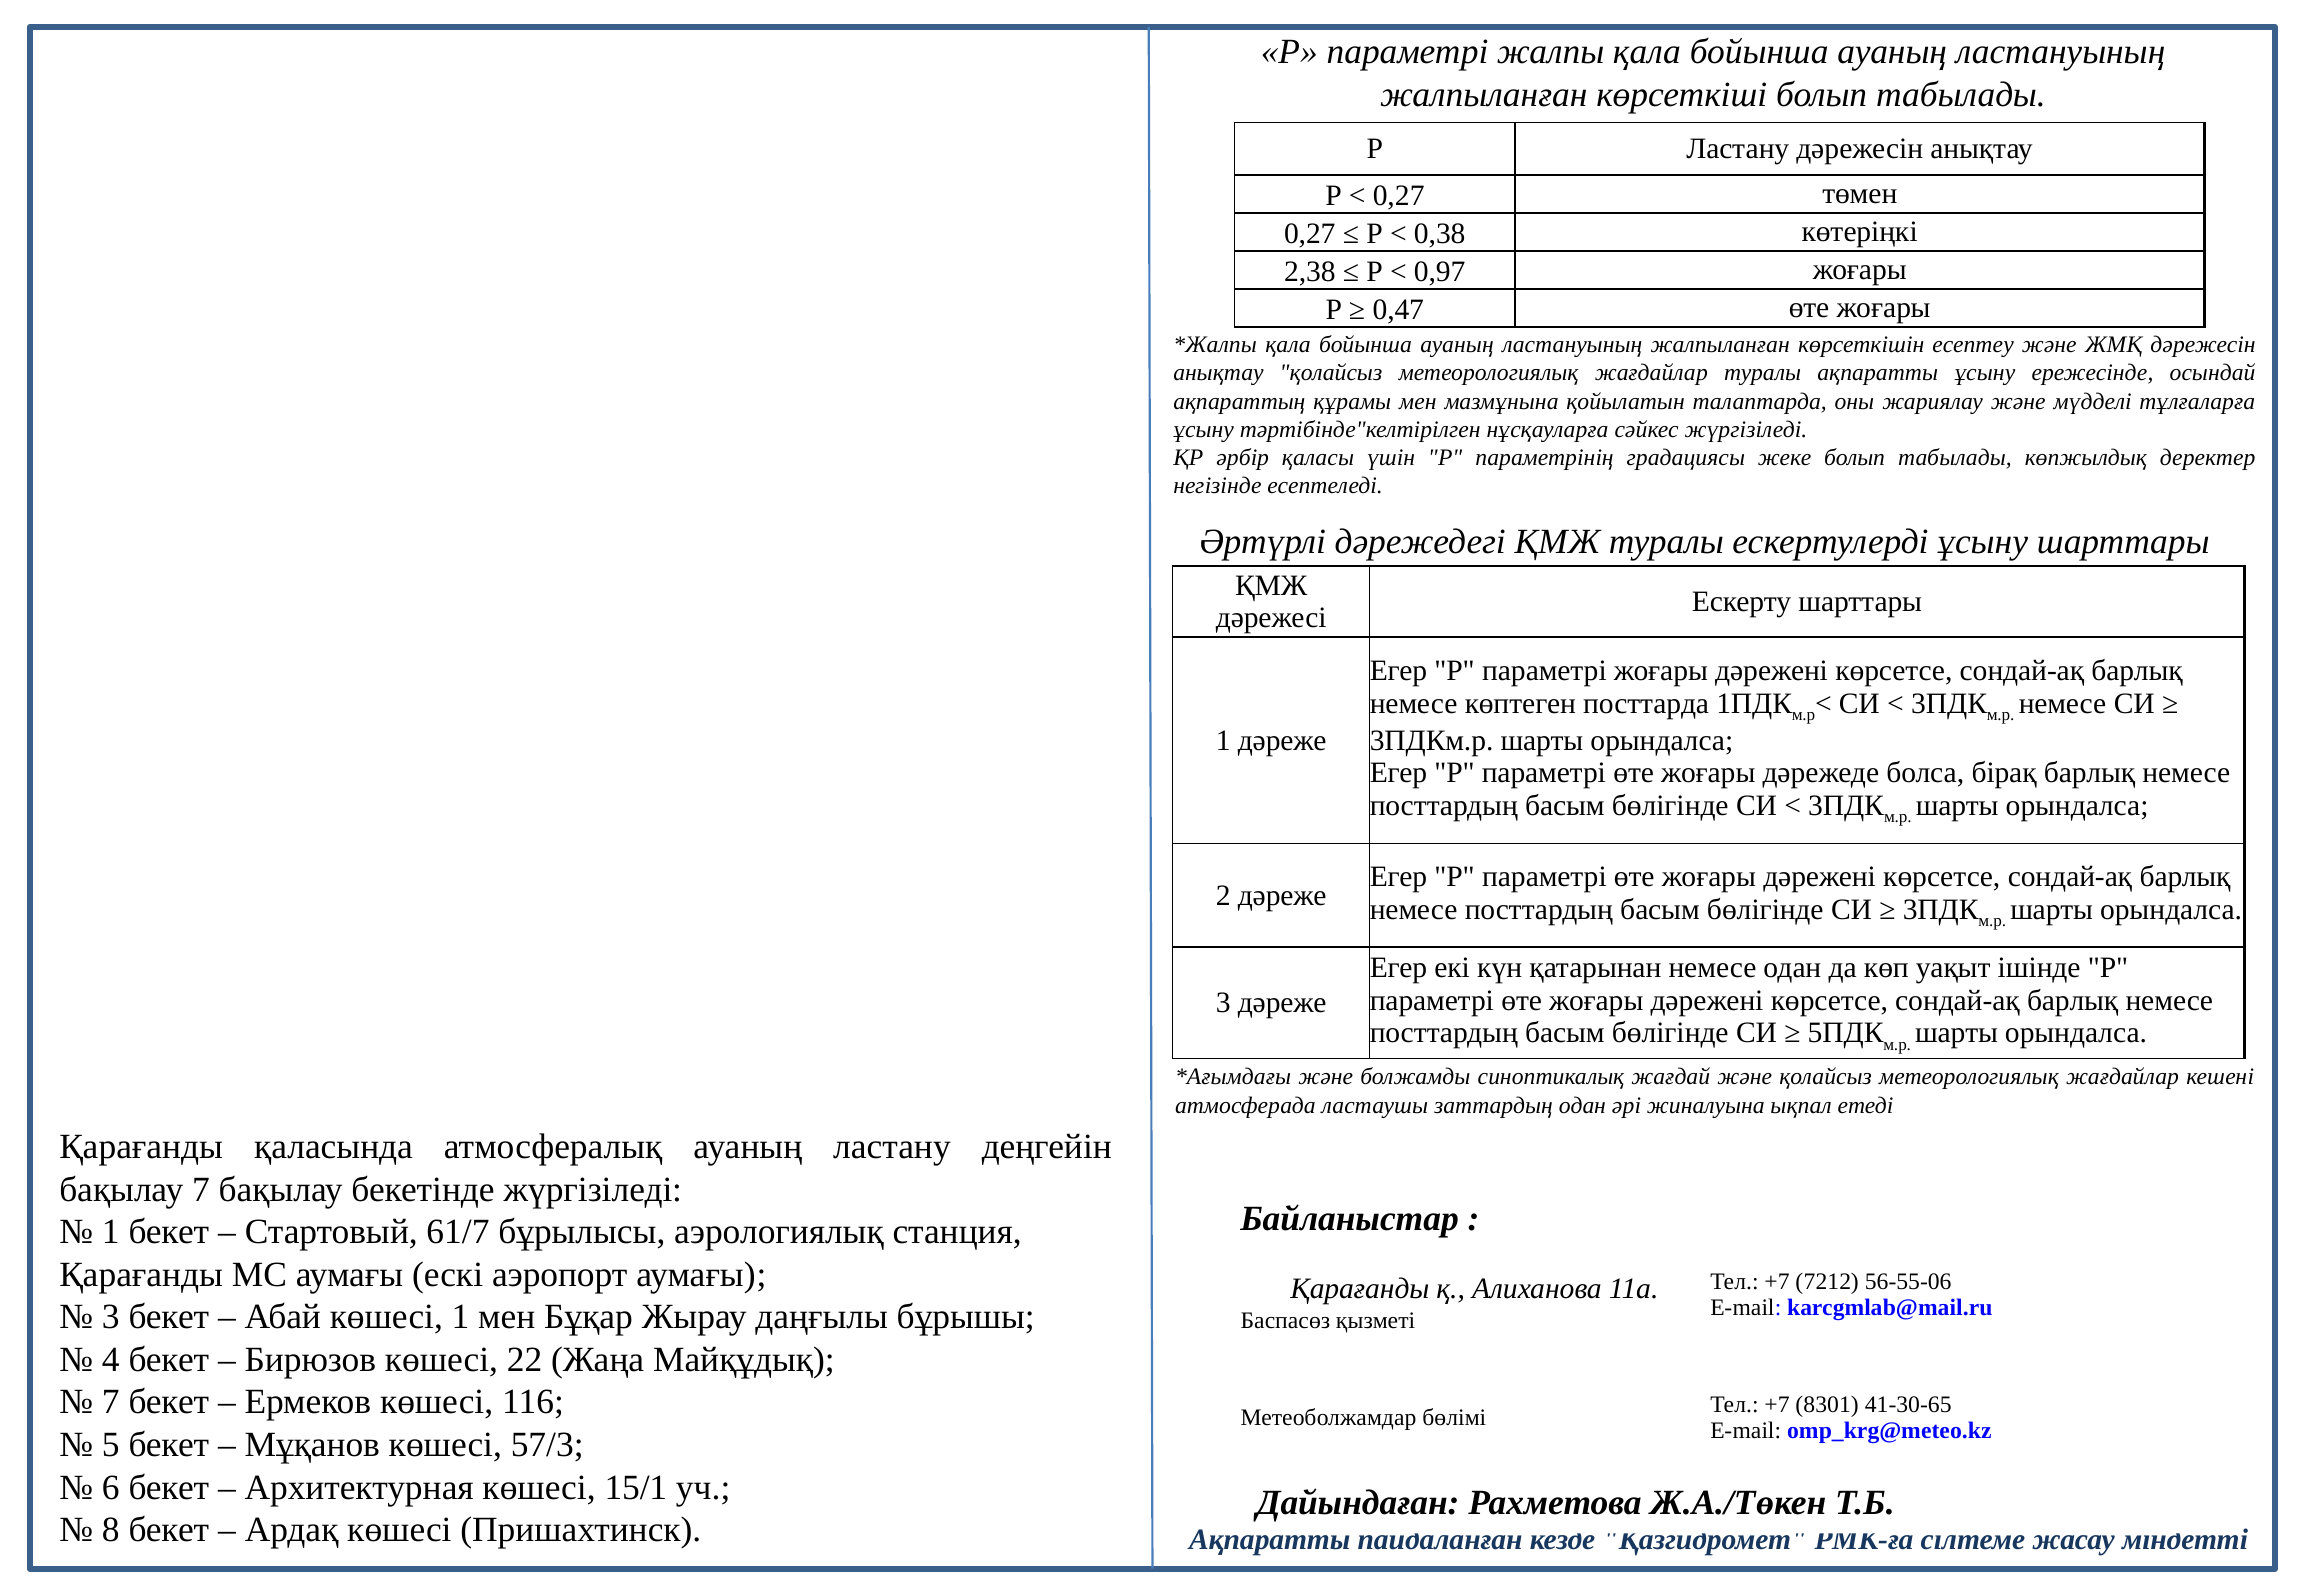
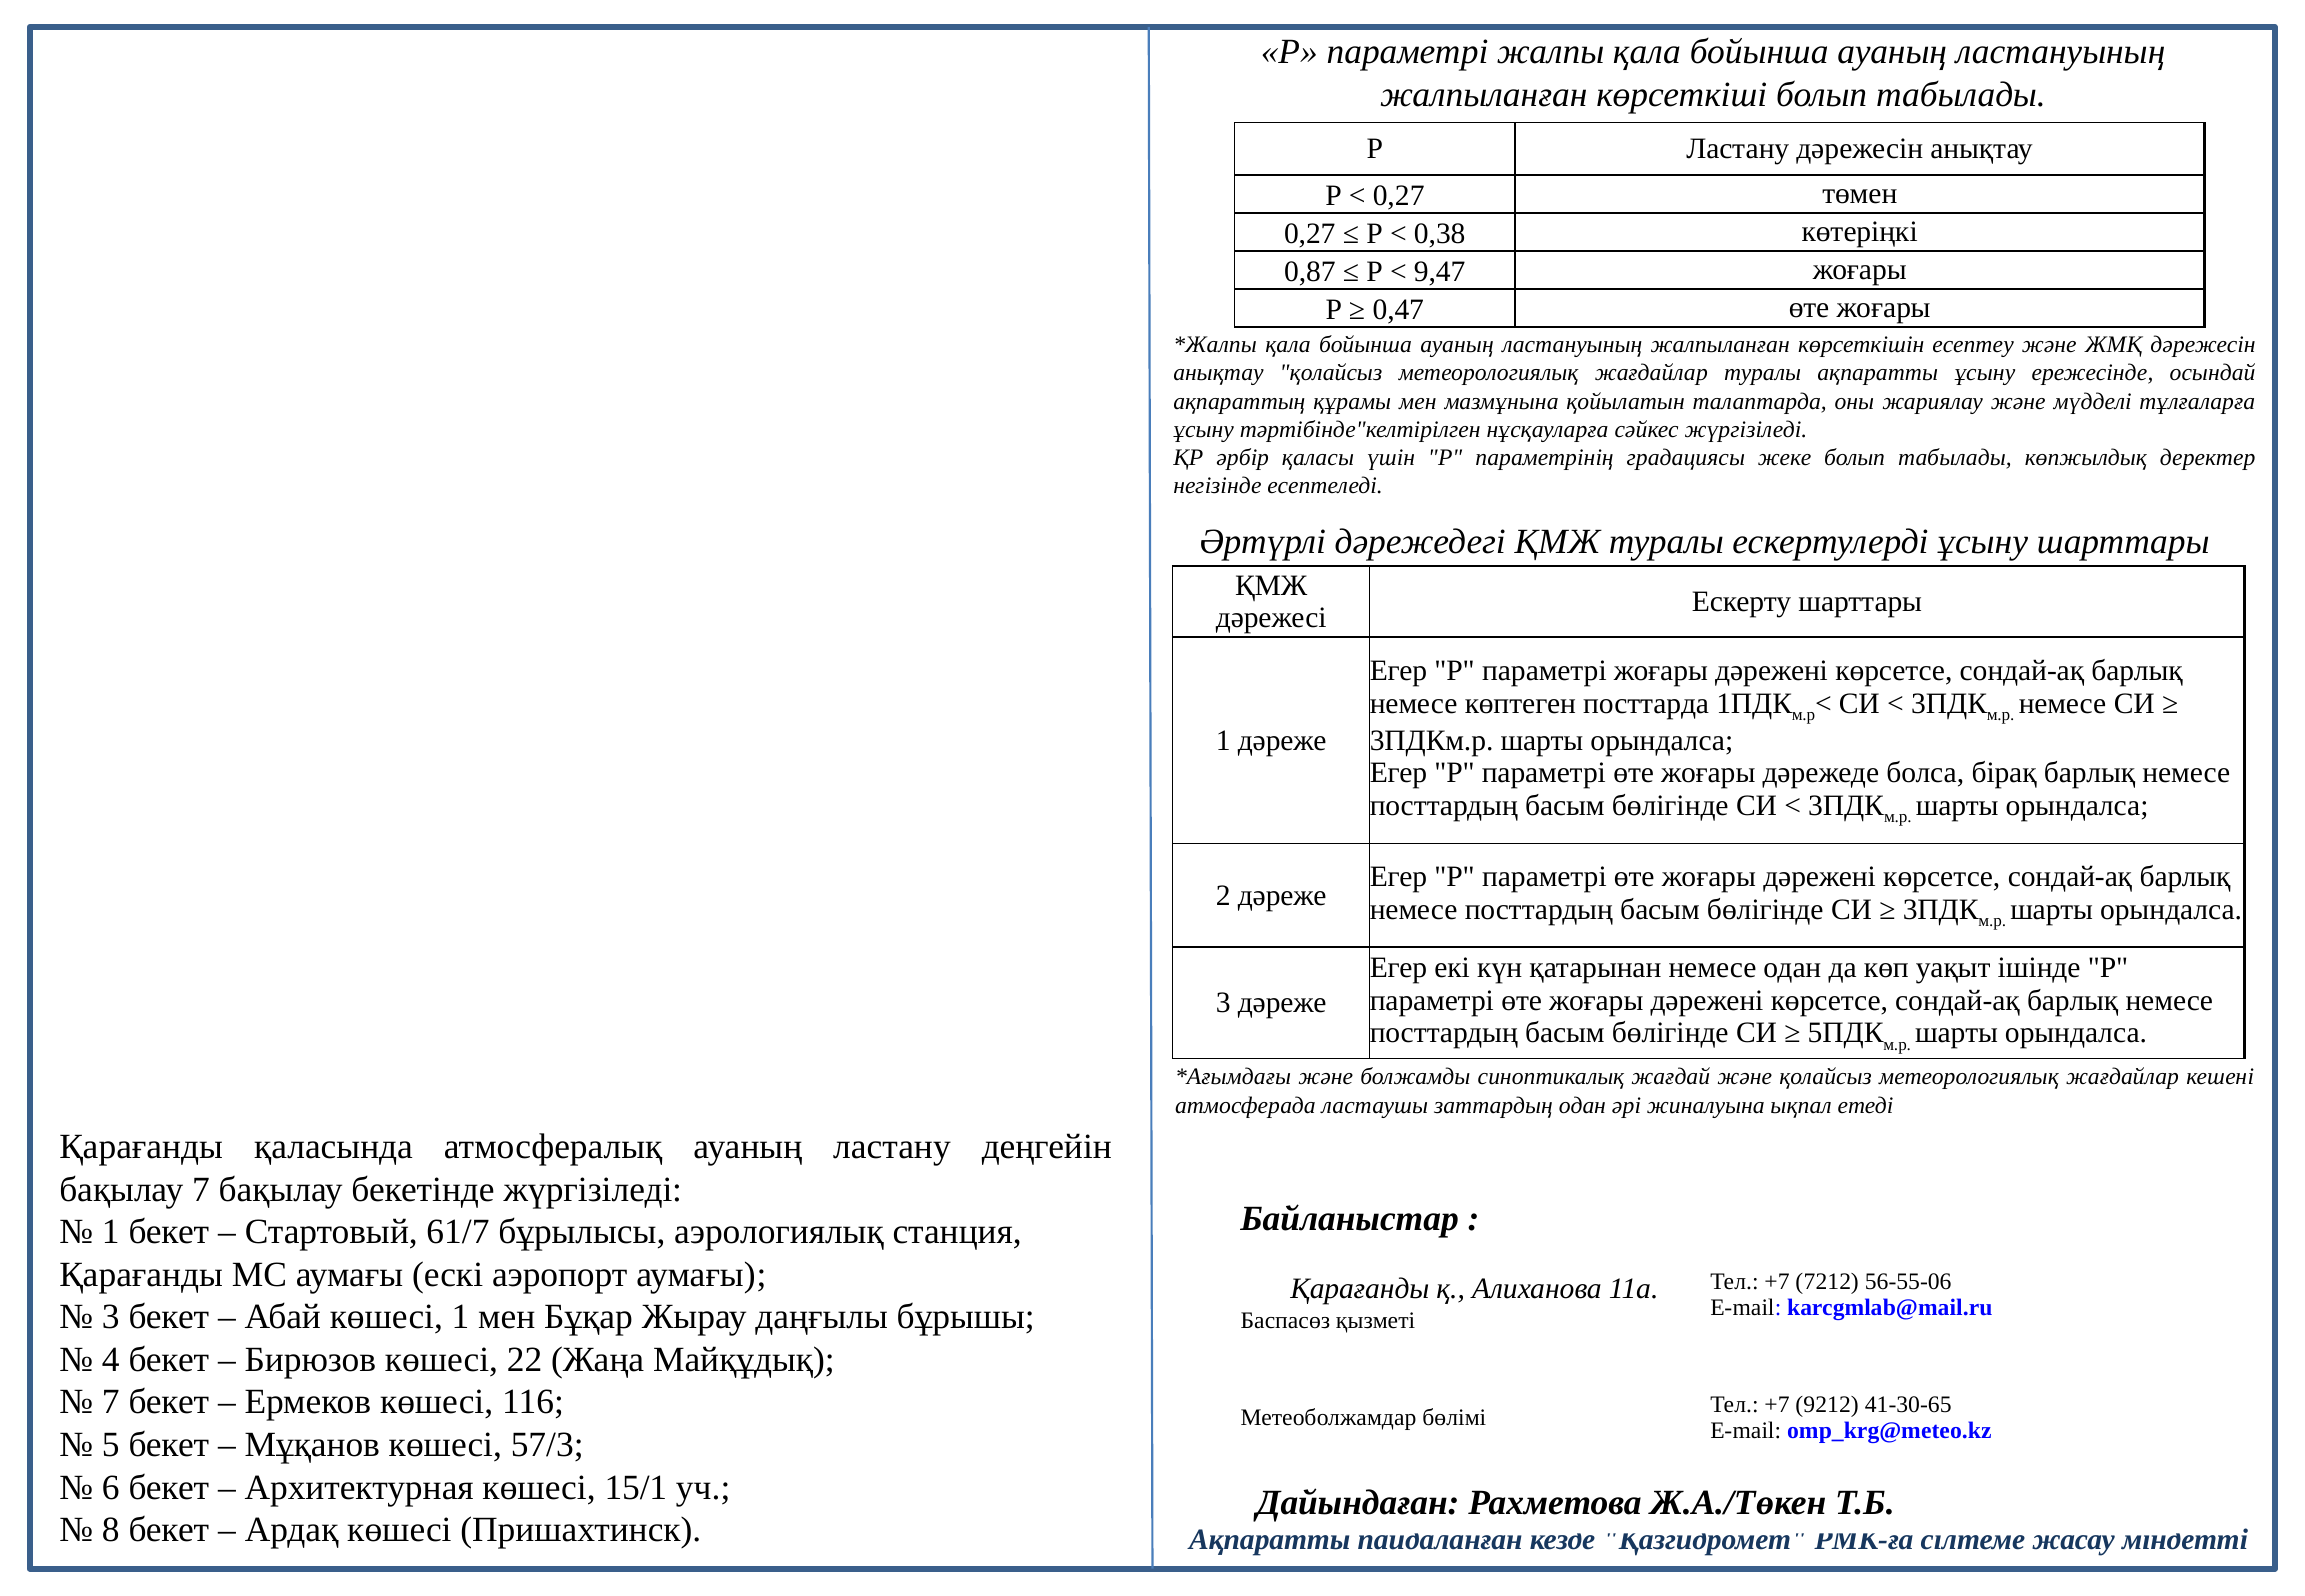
2,38: 2,38 -> 0,87 (1310, 271)
0,97: 0,97 -> 9,47 (1440, 271)
8301: 8301 -> 9212 (1827, 1404)
